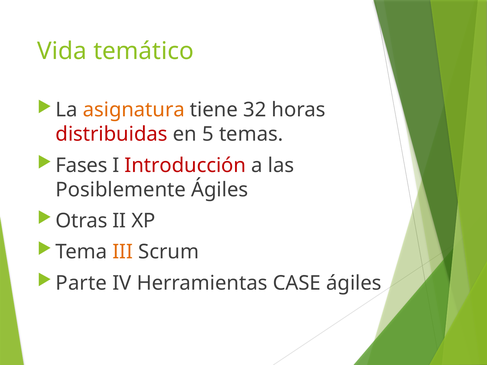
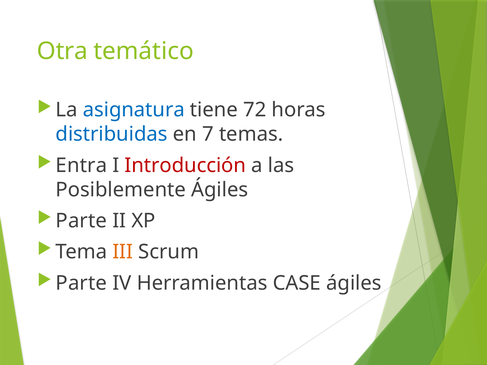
Vida: Vida -> Otra (62, 51)
asignatura colour: orange -> blue (134, 110)
32: 32 -> 72 (255, 110)
distribuidas colour: red -> blue (112, 134)
5: 5 -> 7 (208, 134)
Fases: Fases -> Entra (81, 165)
Otras: Otras -> Parte (81, 221)
